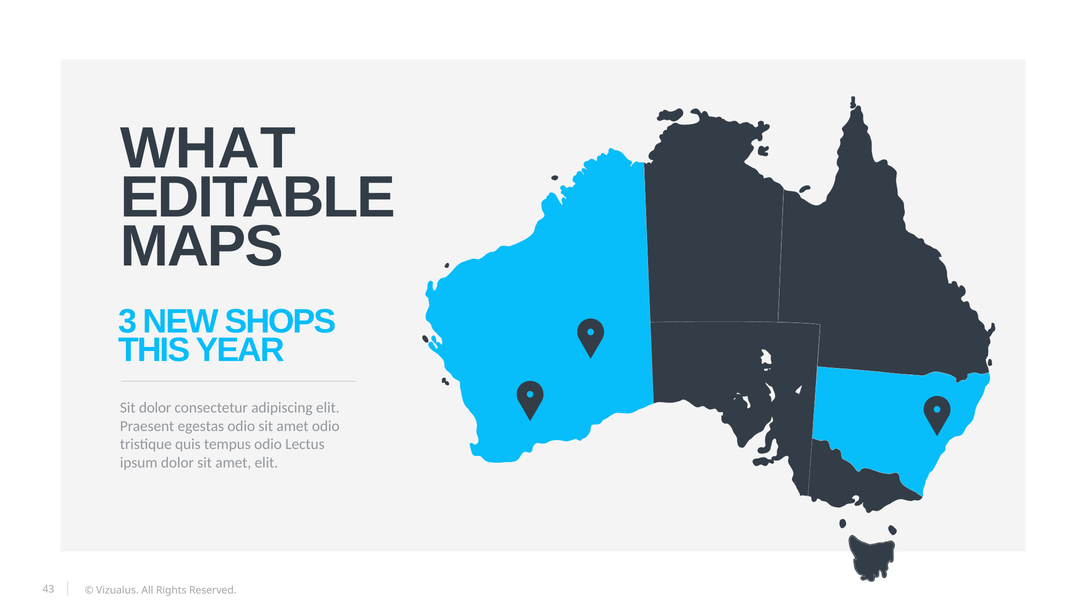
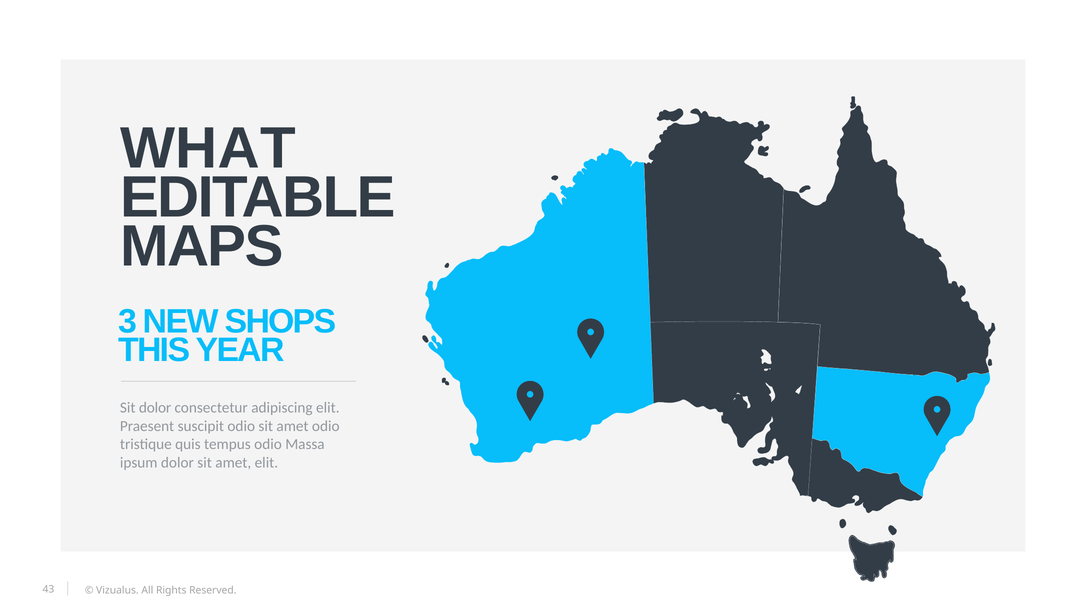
egestas: egestas -> suscipit (201, 426)
Lectus: Lectus -> Massa (305, 444)
